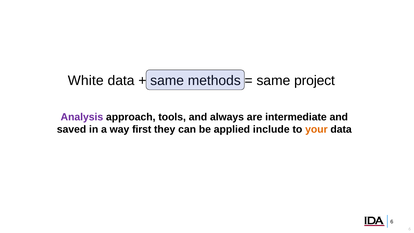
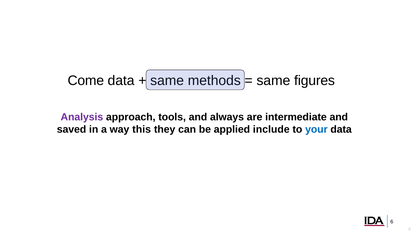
White: White -> Come (86, 81)
project: project -> figures (315, 81)
first: first -> this (142, 129)
your colour: orange -> blue (316, 129)
